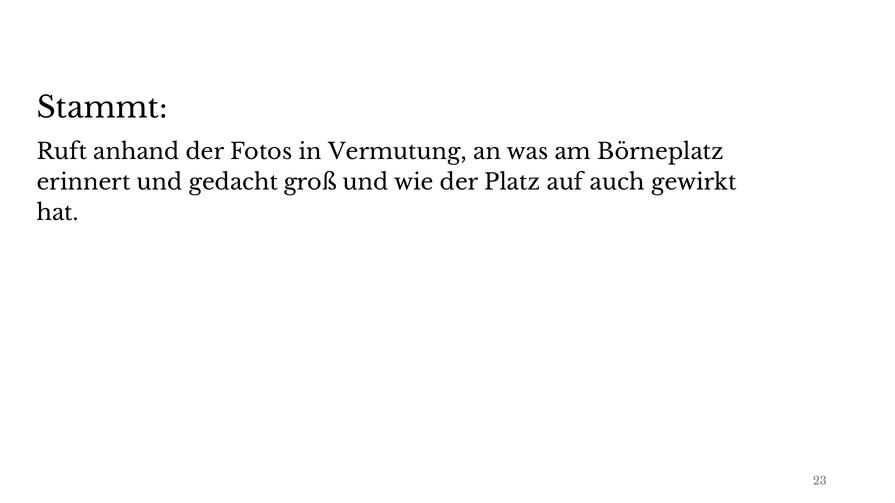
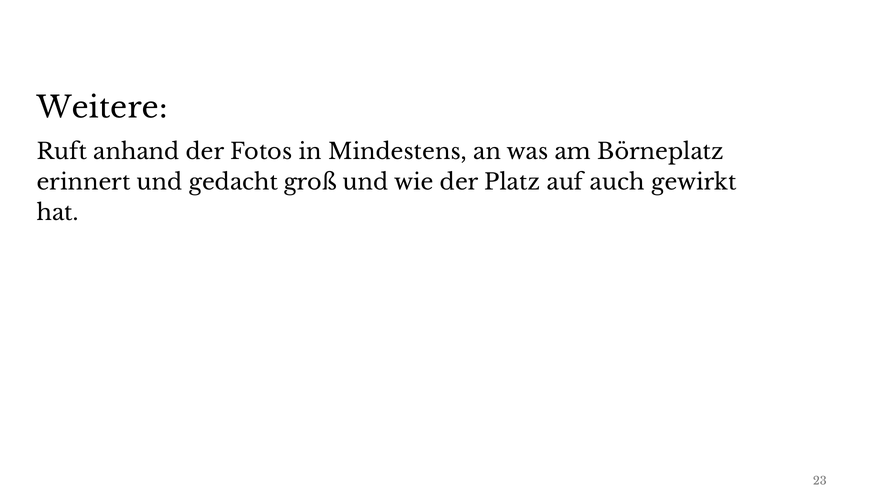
Stammt: Stammt -> Weitere (102, 108)
Vermutung: Vermutung -> Mindestens (397, 152)
